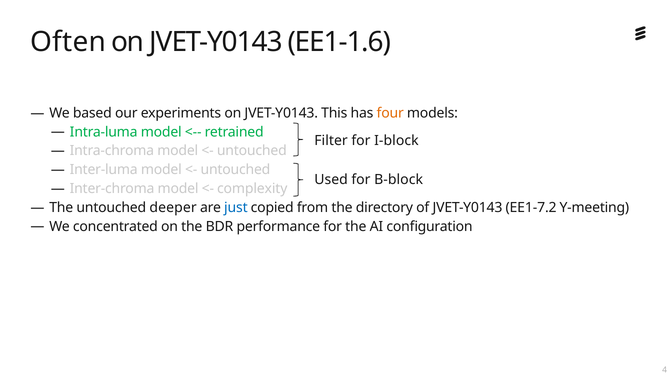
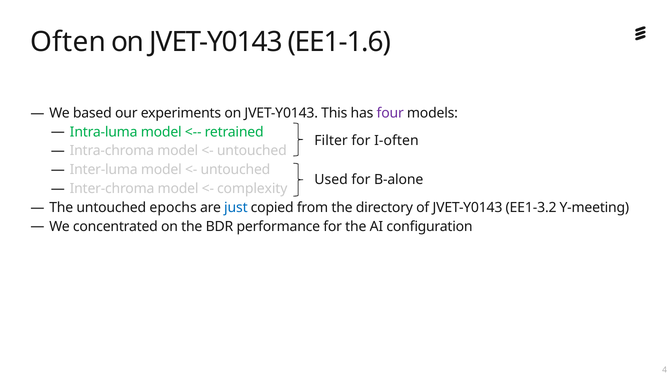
four colour: orange -> purple (390, 113)
I-block: I-block -> I-often (396, 141)
B-block: B-block -> B-alone (399, 179)
deeper: deeper -> epochs (173, 208)
EE1-7.2: EE1-7.2 -> EE1-3.2 (531, 208)
